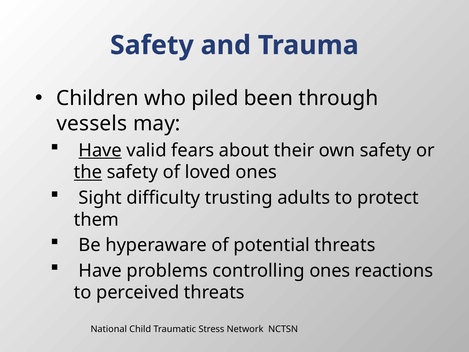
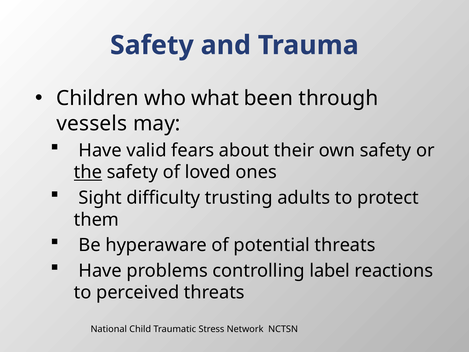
piled: piled -> what (215, 98)
Have underline: present -> none (100, 150)
controlling ones: ones -> label (330, 270)
